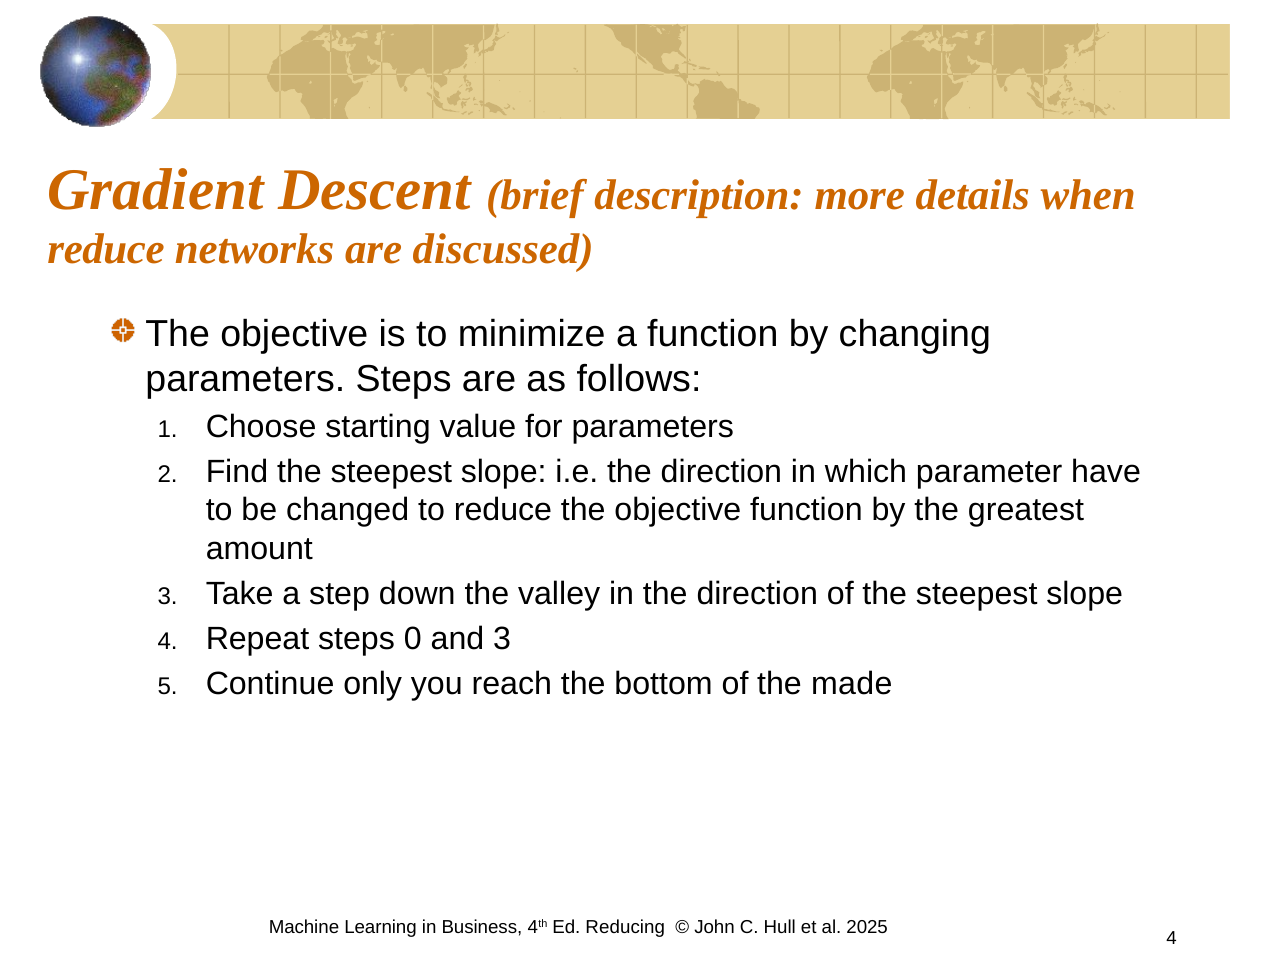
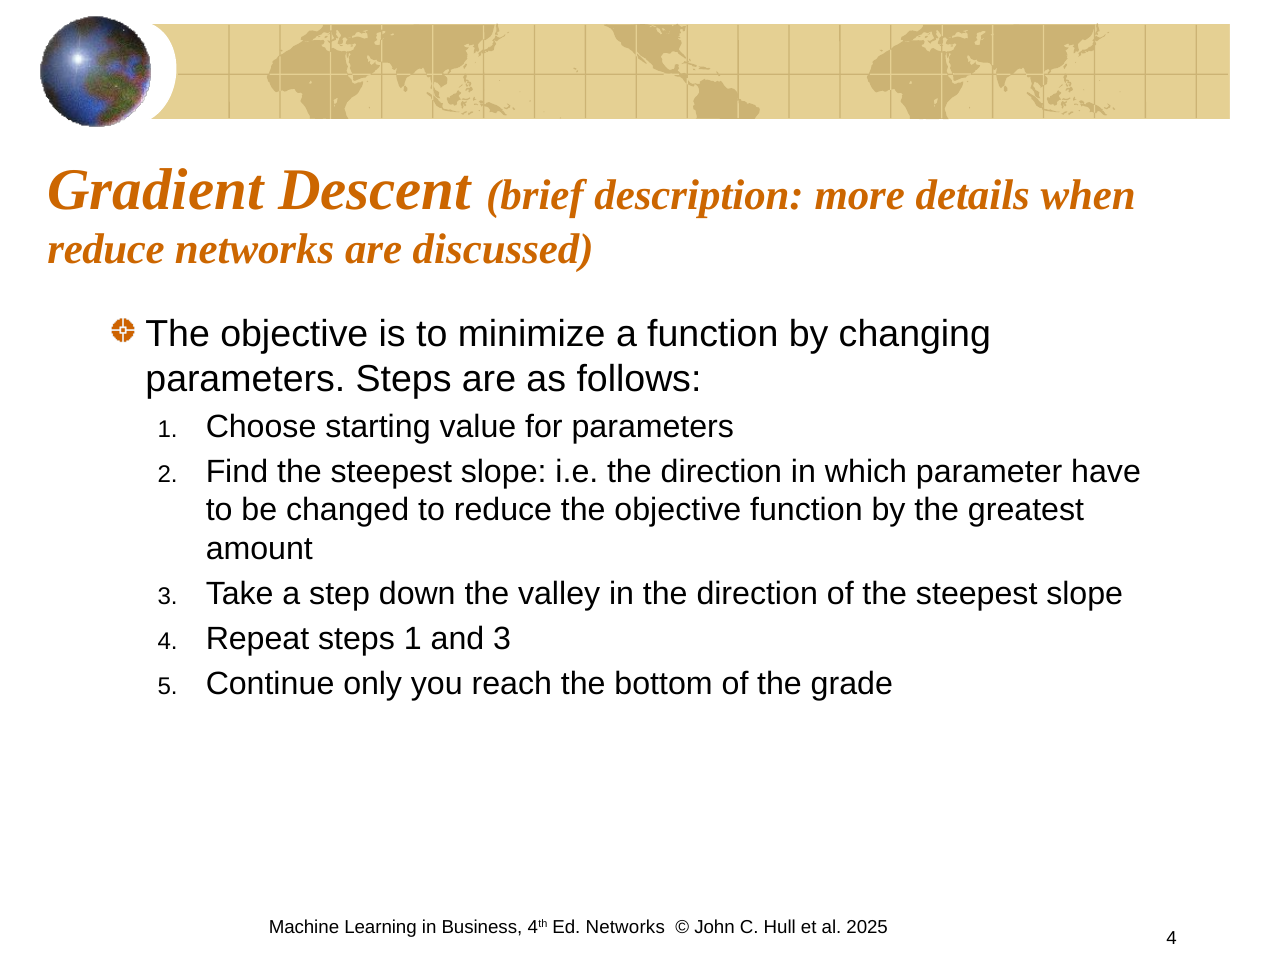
steps 0: 0 -> 1 (413, 639)
made: made -> grade (852, 684)
Ed Reducing: Reducing -> Networks (625, 927)
